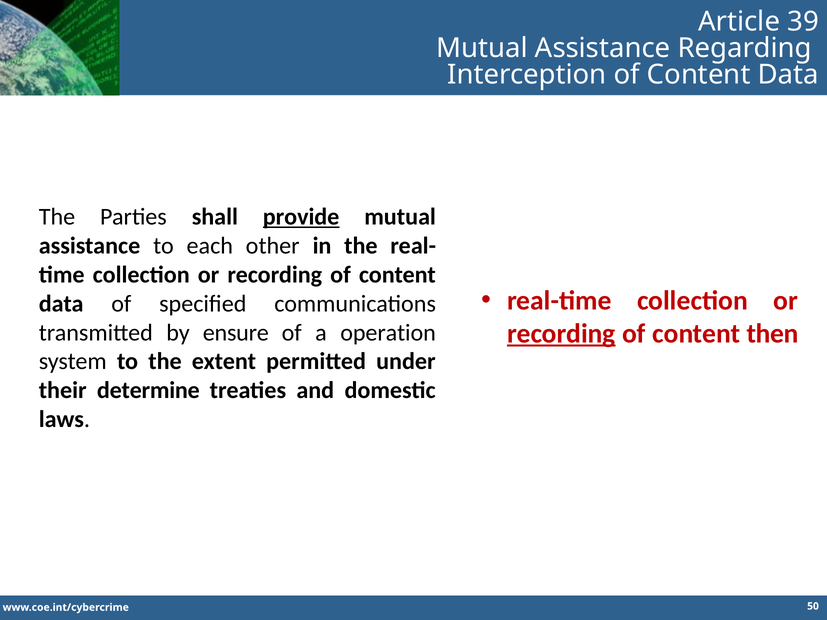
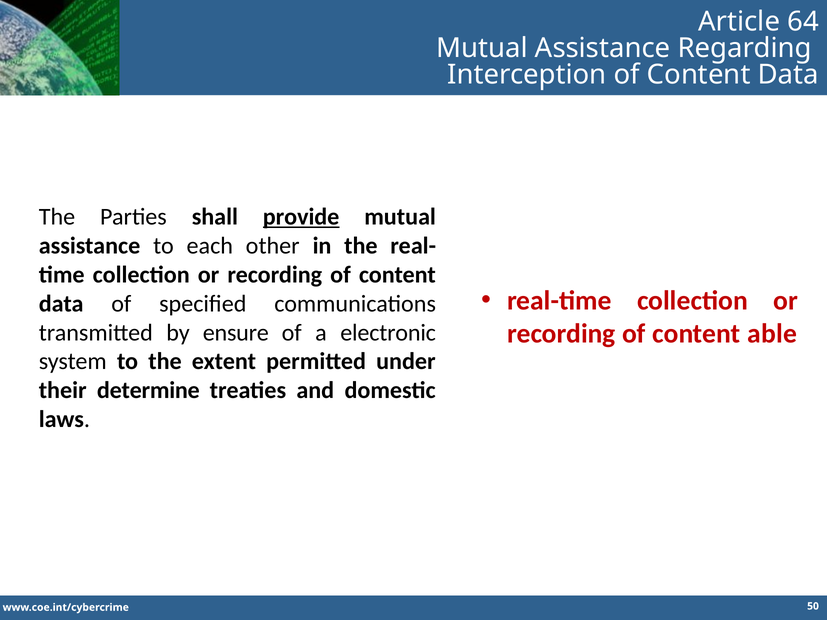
39: 39 -> 64 (803, 22)
recording underline: present -> none (561, 334)
then: then -> able (772, 334)
operation: operation -> electronic (388, 333)
